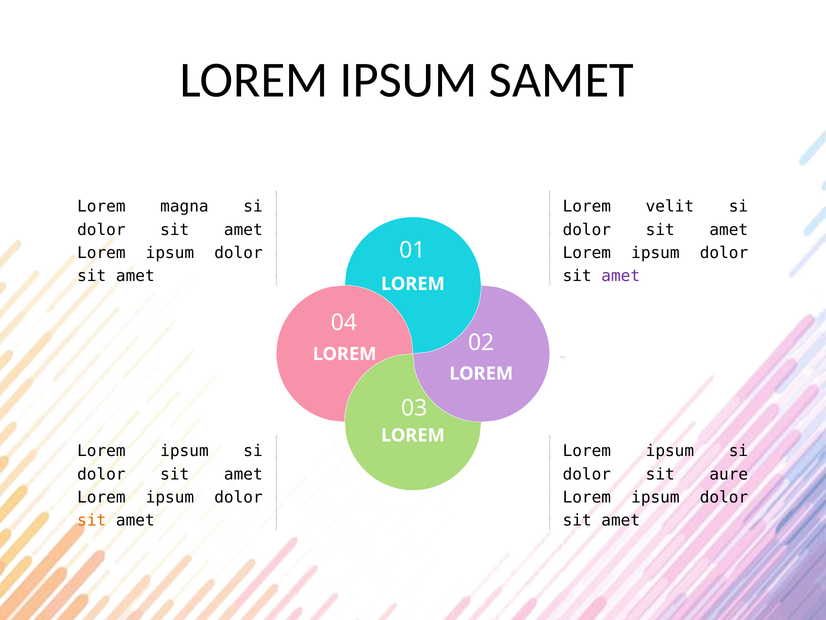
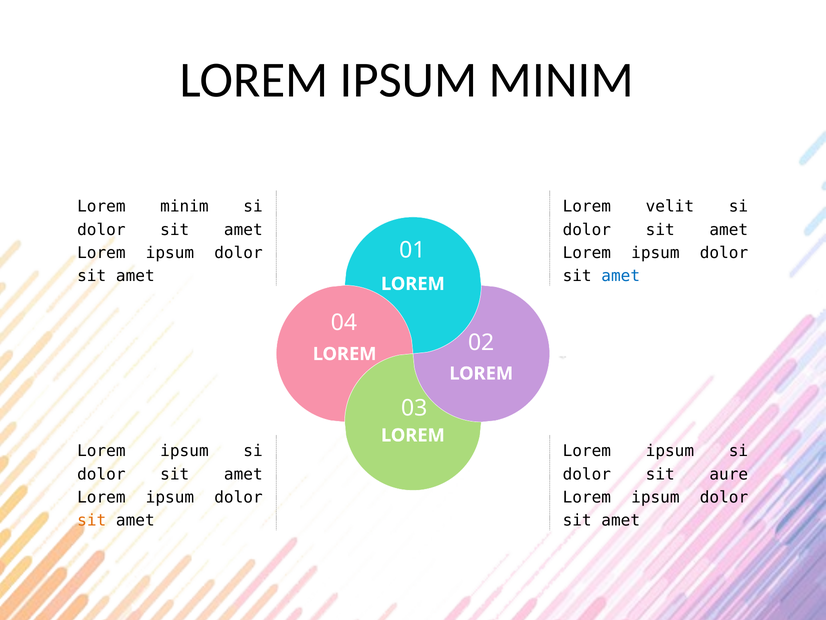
IPSUM SAMET: SAMET -> MINIM (561, 80)
Lorem magna: magna -> minim (184, 206)
amet colour: purple -> blue (621, 276)
